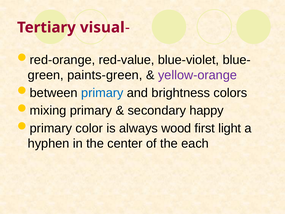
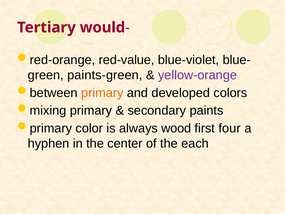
visual: visual -> would (102, 27)
primary colour: blue -> orange (102, 93)
brightness: brightness -> developed (181, 93)
happy: happy -> paints (206, 110)
light: light -> four (230, 128)
